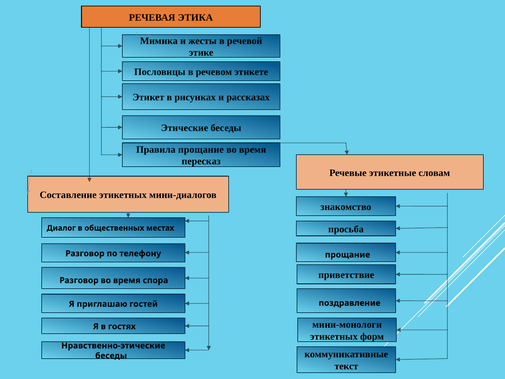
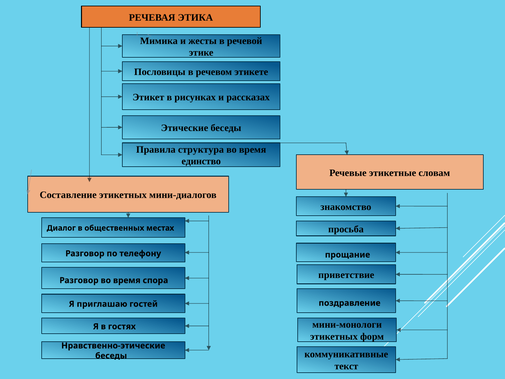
Правила прощание: прощание -> структура (201, 149)
пересказ: пересказ -> единство (201, 161)
